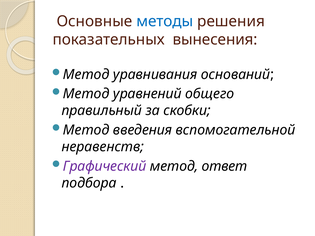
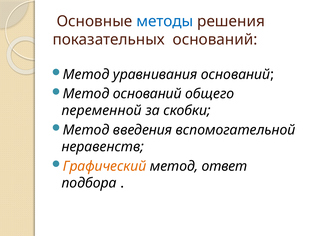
показательных вынесения: вынесения -> оснований (215, 40)
Метод уравнений: уравнений -> оснований (147, 94)
правильный: правильный -> переменной (102, 111)
Графический colour: purple -> orange (105, 166)
